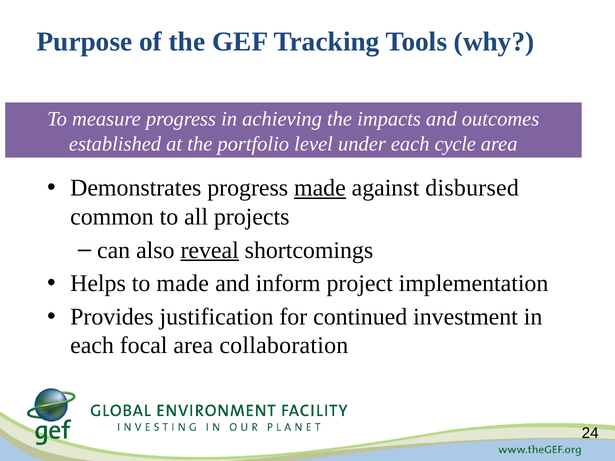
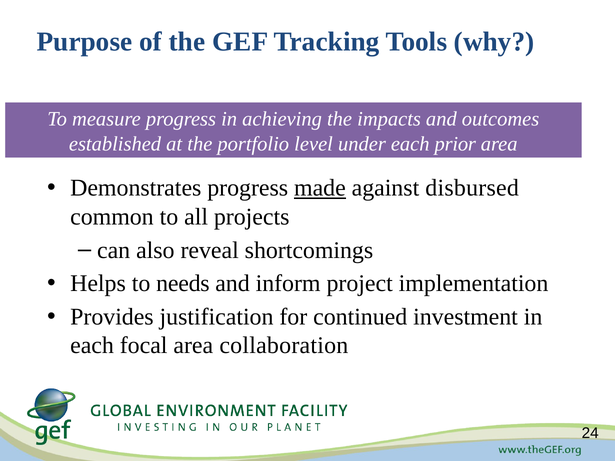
cycle: cycle -> prior (455, 144)
reveal underline: present -> none (210, 250)
to made: made -> needs (183, 284)
